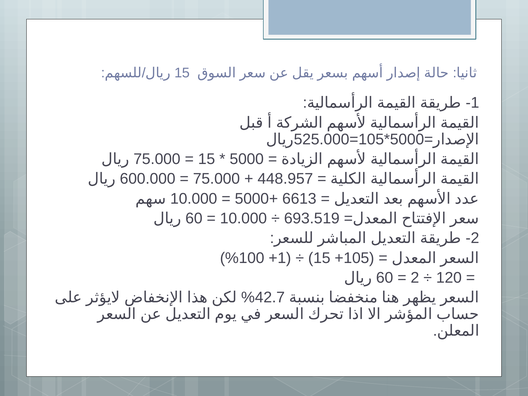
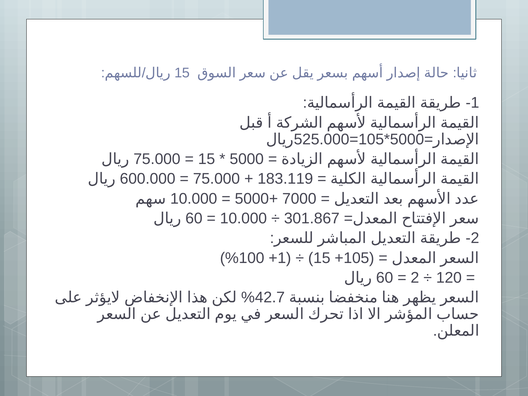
448.957: 448.957 -> 183.119 (285, 179)
6613: 6613 -> 7000 (299, 199)
693.519: 693.519 -> 301.867 (312, 218)
